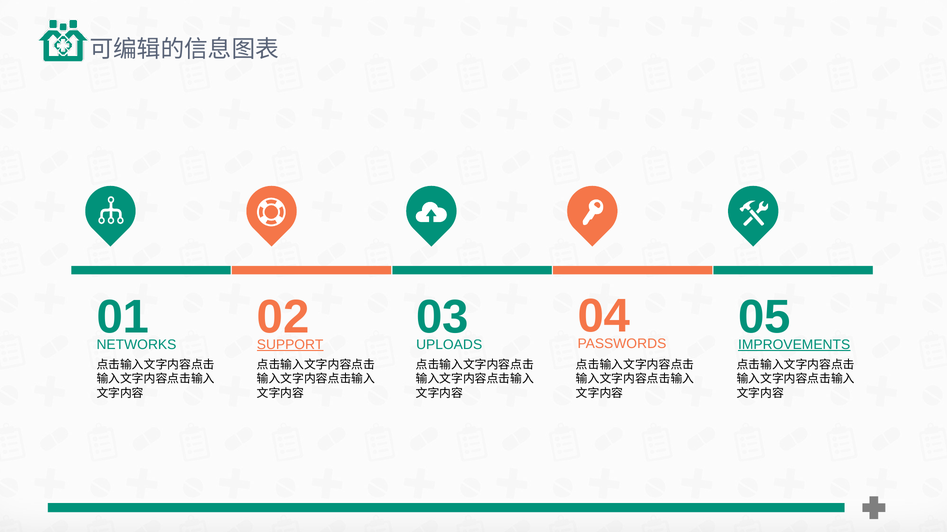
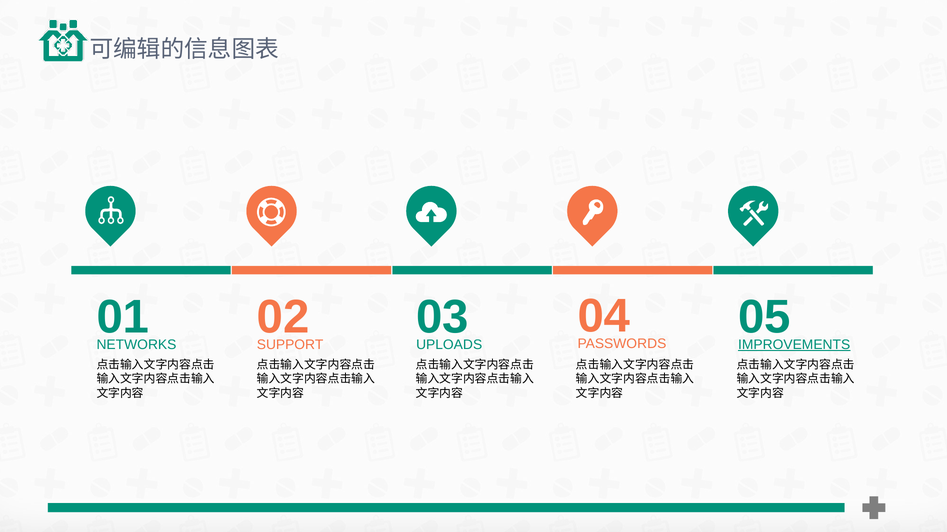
SUPPORT underline: present -> none (290, 345)
